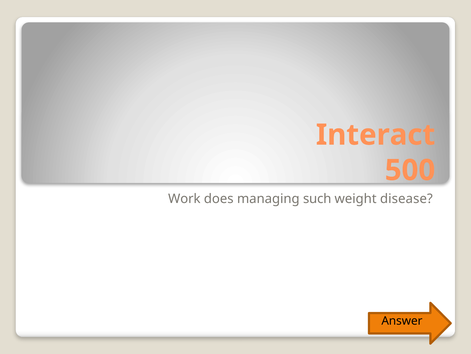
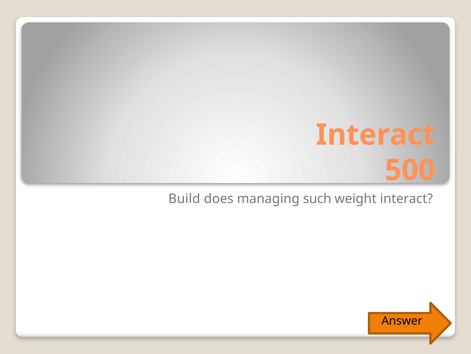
Work: Work -> Build (184, 199)
weight disease: disease -> interact (406, 199)
